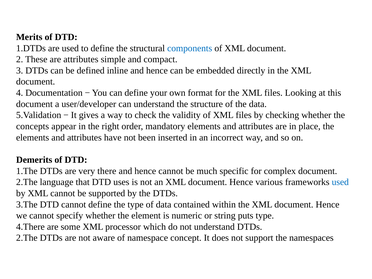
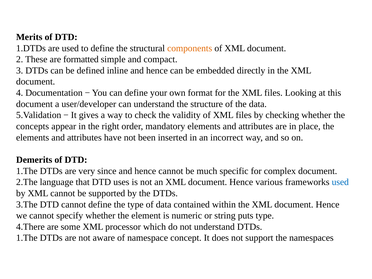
components colour: blue -> orange (190, 48)
are attributes: attributes -> formatted (81, 59)
there: there -> since (107, 171)
2.The: 2.The -> 1.The (27, 238)
